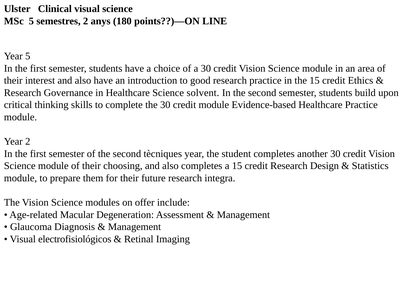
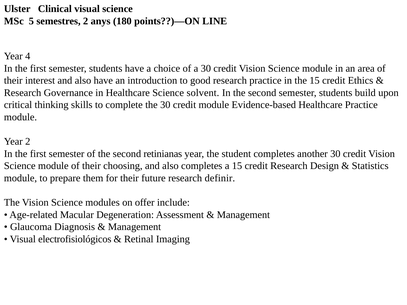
Year 5: 5 -> 4 (28, 56)
tècniques: tècniques -> retinianas (163, 154)
integra: integra -> definir (220, 178)
